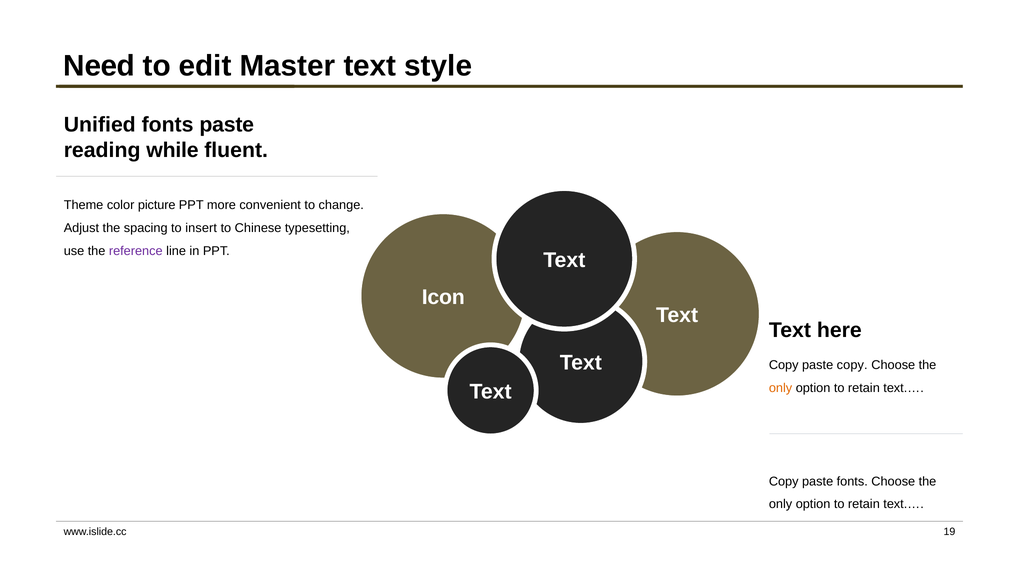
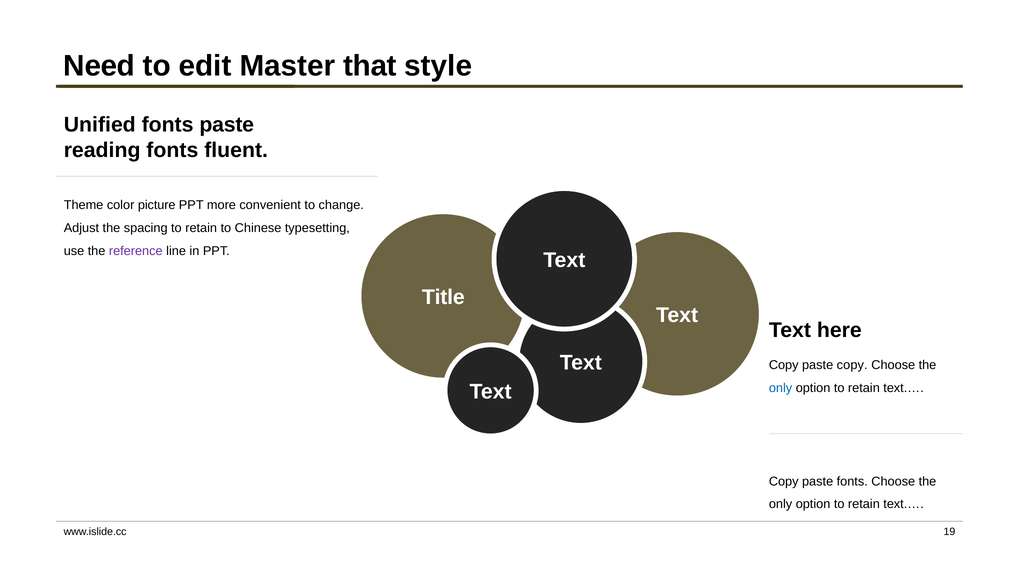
Master text: text -> that (370, 66)
reading while: while -> fonts (172, 151)
spacing to insert: insert -> retain (201, 228)
Icon: Icon -> Title (443, 297)
only colour: orange -> blue (781, 388)
